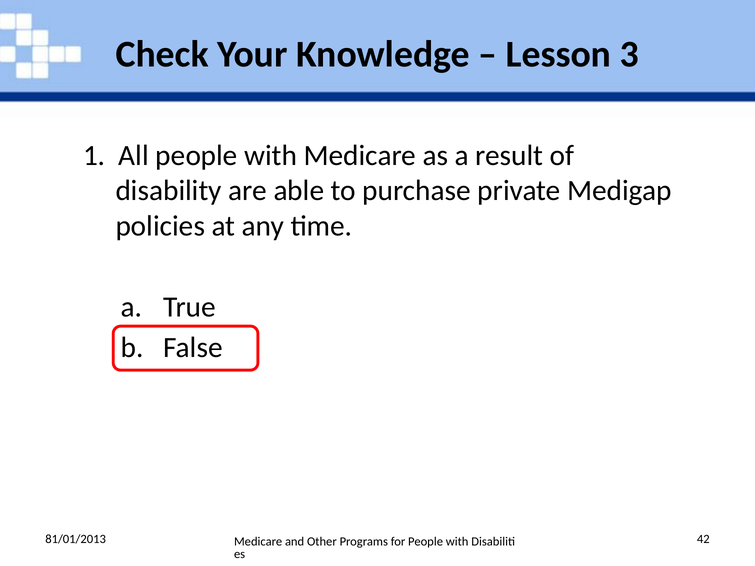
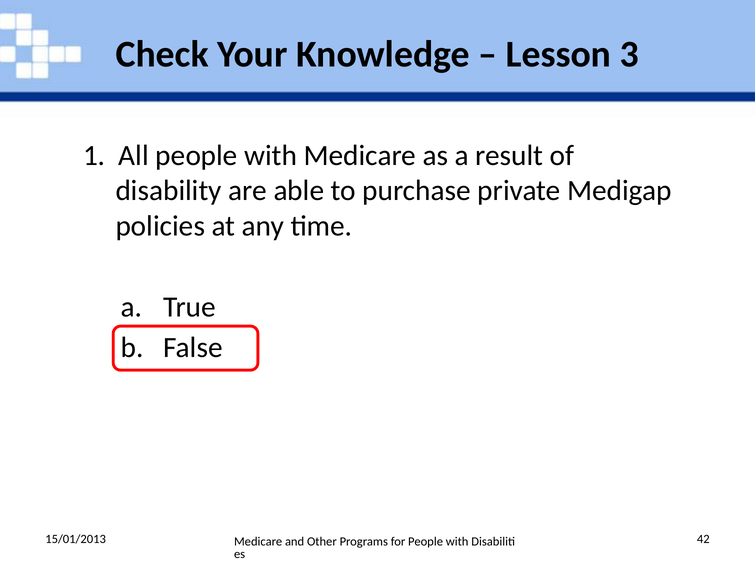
81/01/2013: 81/01/2013 -> 15/01/2013 (76, 539)
